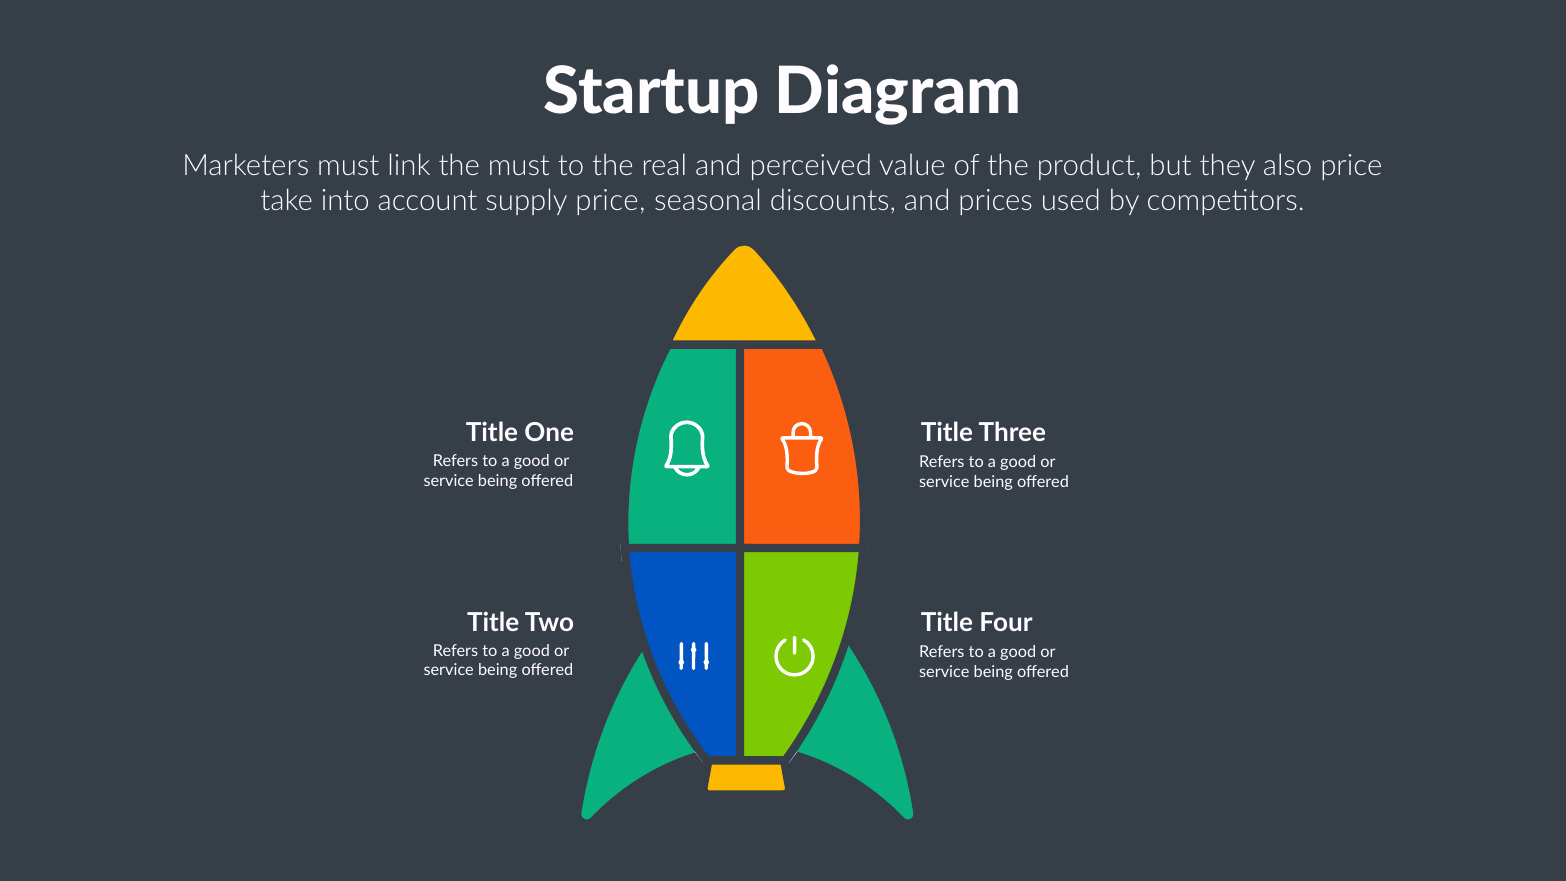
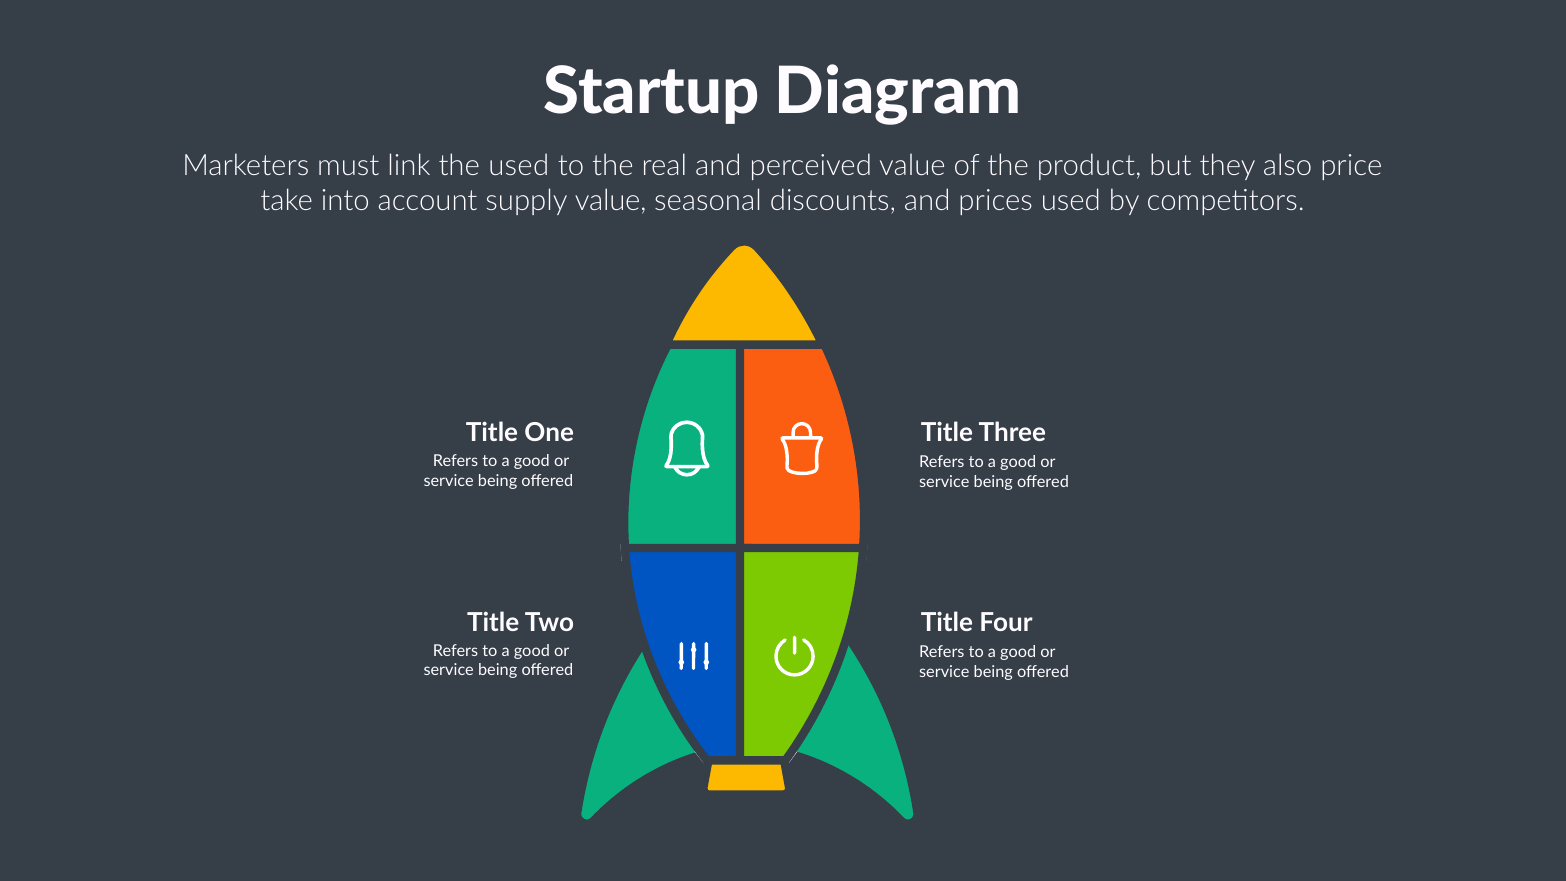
the must: must -> used (519, 166)
supply price: price -> value (611, 201)
